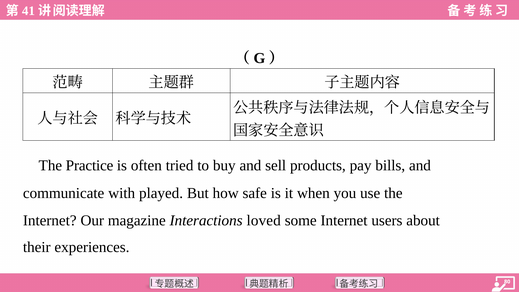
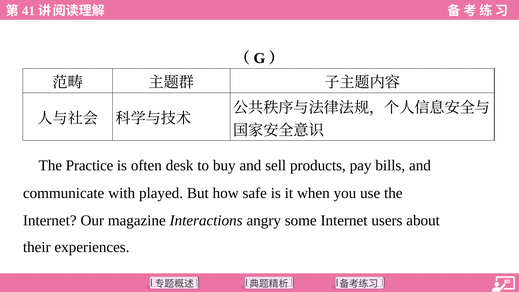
tried: tried -> desk (180, 165)
loved: loved -> angry (264, 221)
